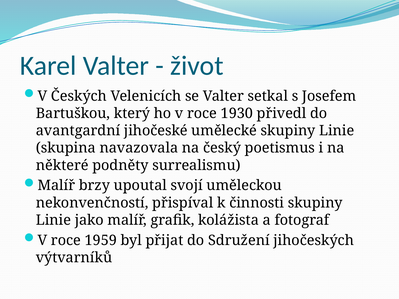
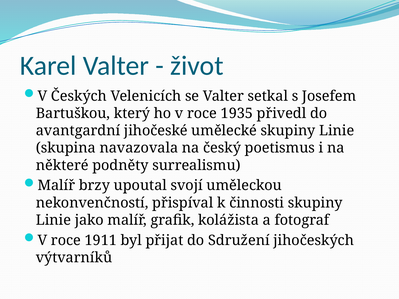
1930: 1930 -> 1935 (237, 113)
1959: 1959 -> 1911 (101, 240)
